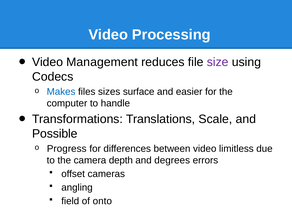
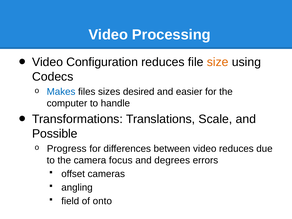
Management: Management -> Configuration (102, 62)
size colour: purple -> orange (218, 62)
surface: surface -> desired (139, 92)
video limitless: limitless -> reduces (236, 149)
depth: depth -> focus (121, 160)
